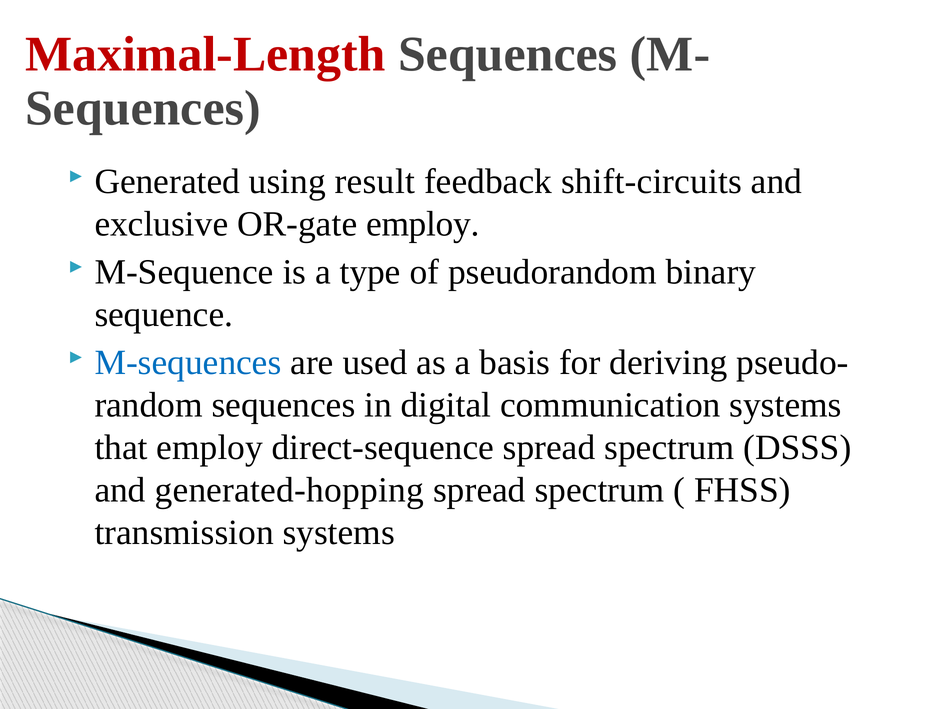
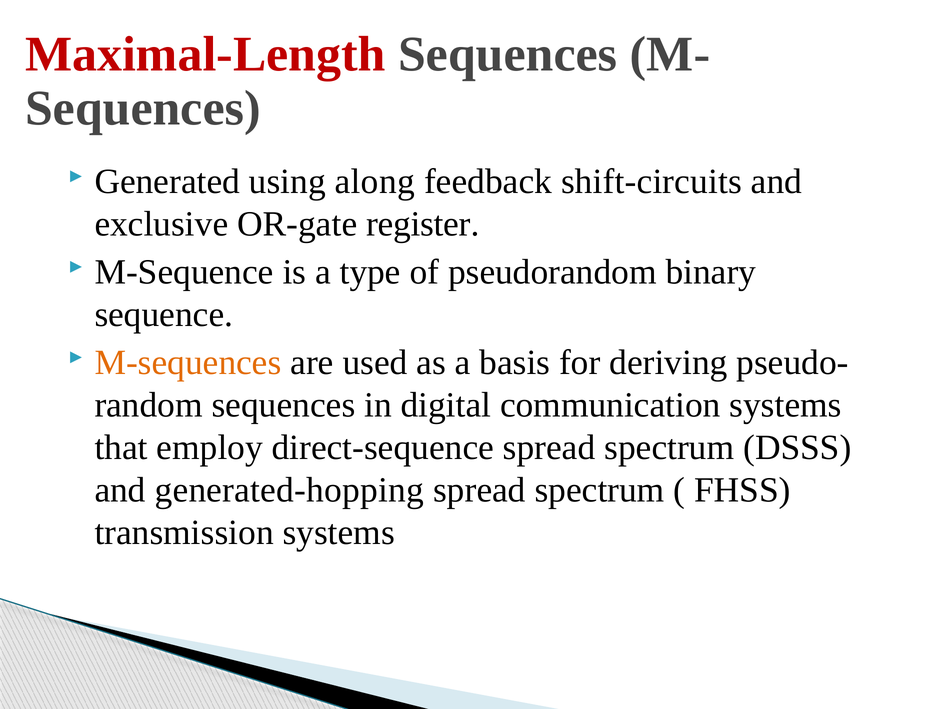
result: result -> along (375, 182)
OR-gate employ: employ -> register (423, 224)
M-sequences colour: blue -> orange (188, 363)
